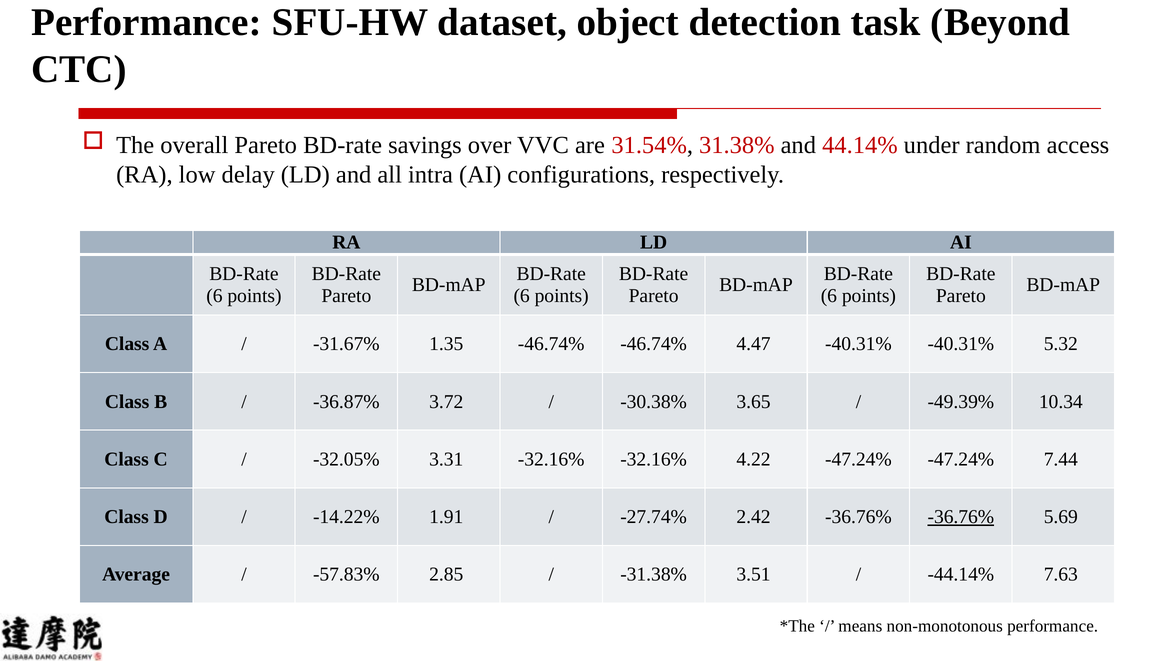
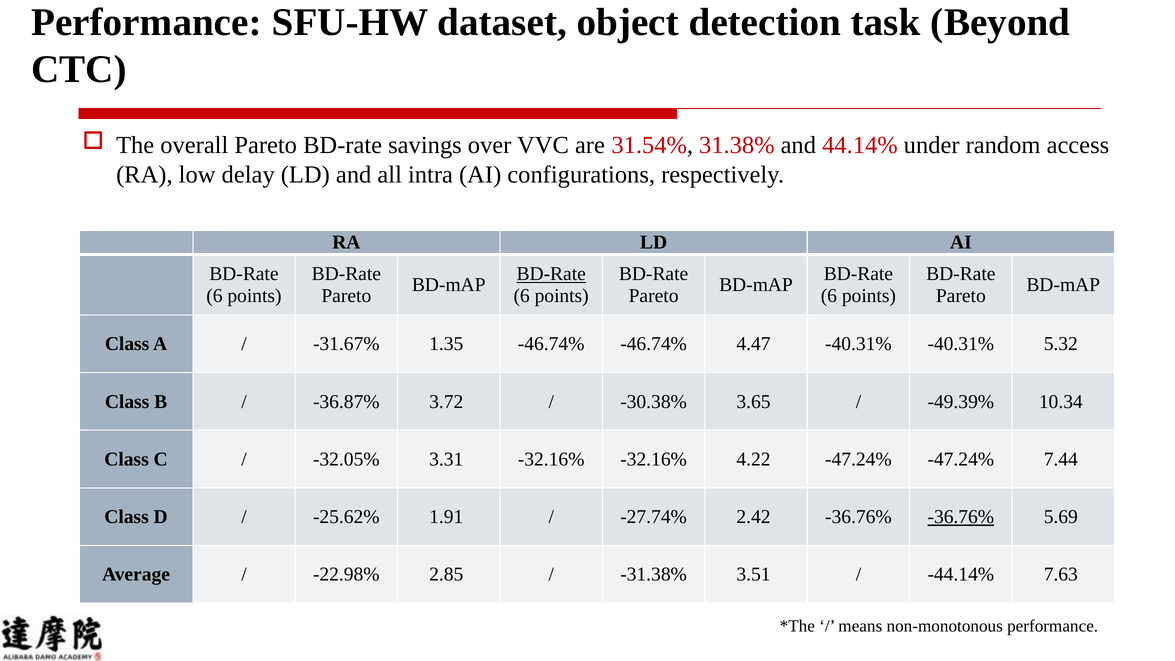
BD-Rate underline: none -> present (551, 274)
-14.22%: -14.22% -> -25.62% (346, 517)
-57.83%: -57.83% -> -22.98% (346, 574)
